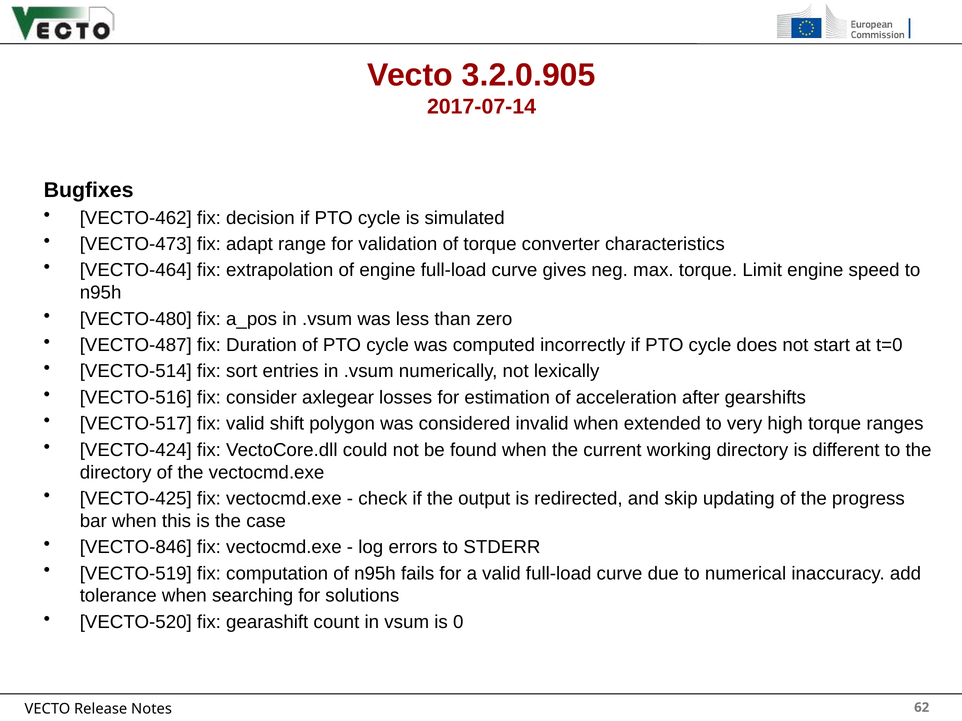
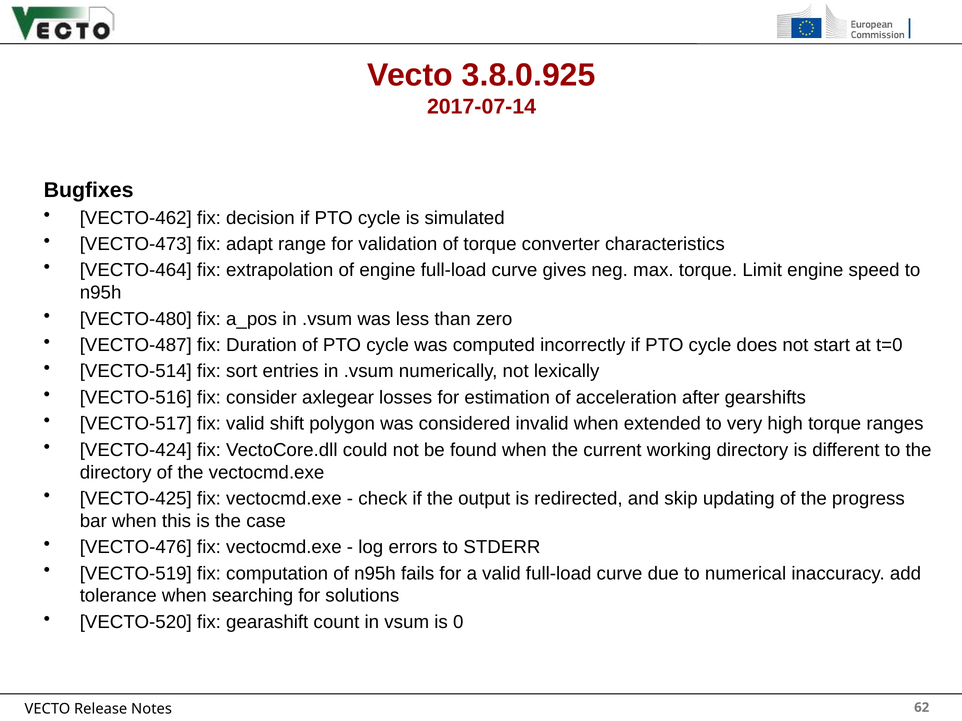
3.2.0.905: 3.2.0.905 -> 3.8.0.925 (529, 75)
VECTO-846: VECTO-846 -> VECTO-476 (136, 548)
